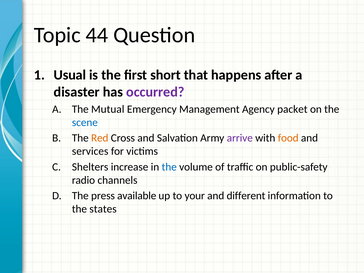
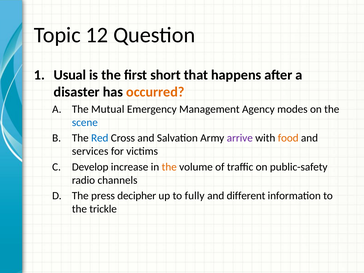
44: 44 -> 12 (97, 35)
occurred colour: purple -> orange (155, 92)
packet: packet -> modes (292, 109)
Red colour: orange -> blue (100, 138)
Shelters: Shelters -> Develop (90, 167)
the colour: blue -> orange (169, 167)
available: available -> decipher (137, 196)
your: your -> fully (195, 196)
states: states -> trickle (103, 209)
